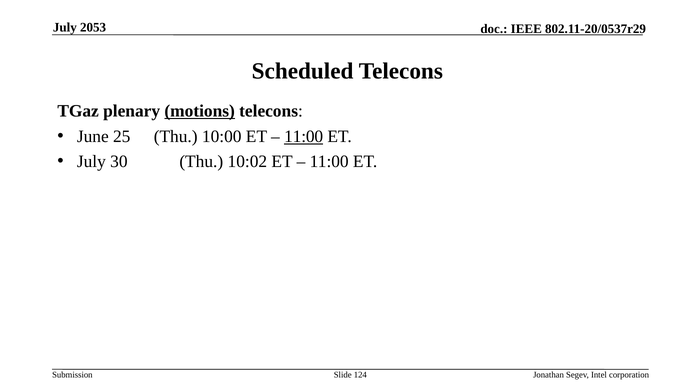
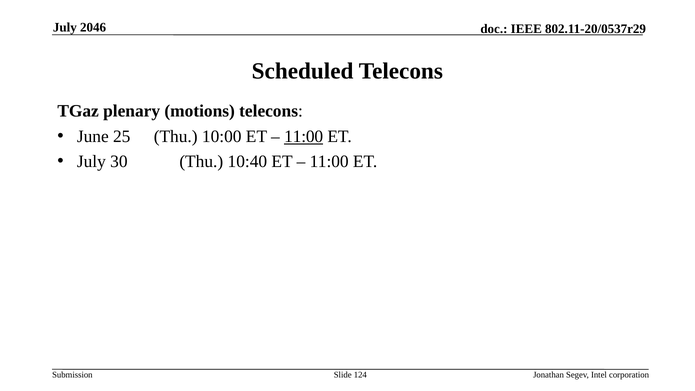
2053: 2053 -> 2046 (93, 28)
motions underline: present -> none (200, 111)
10:02: 10:02 -> 10:40 (247, 162)
